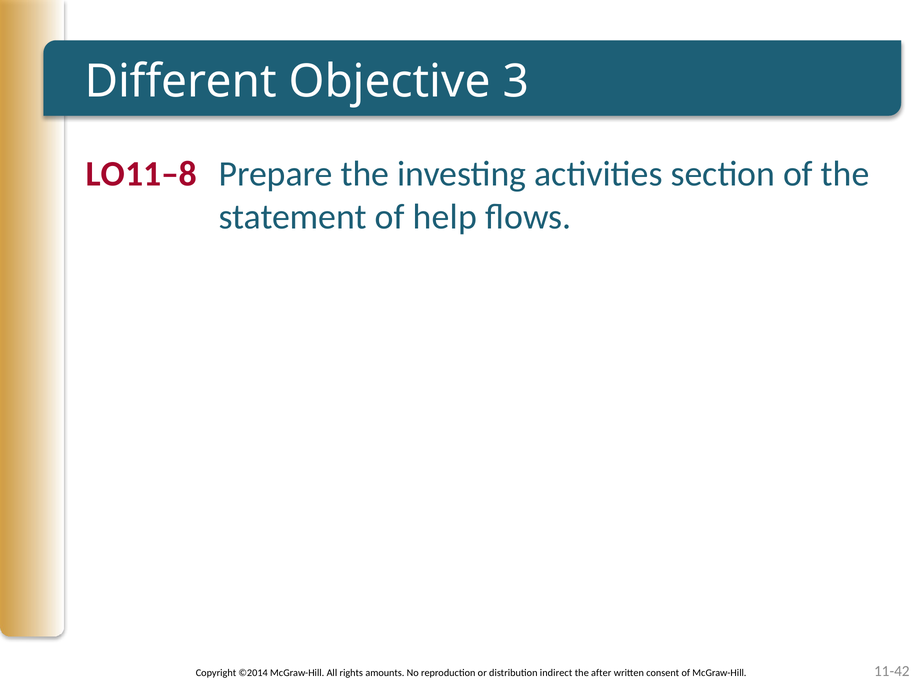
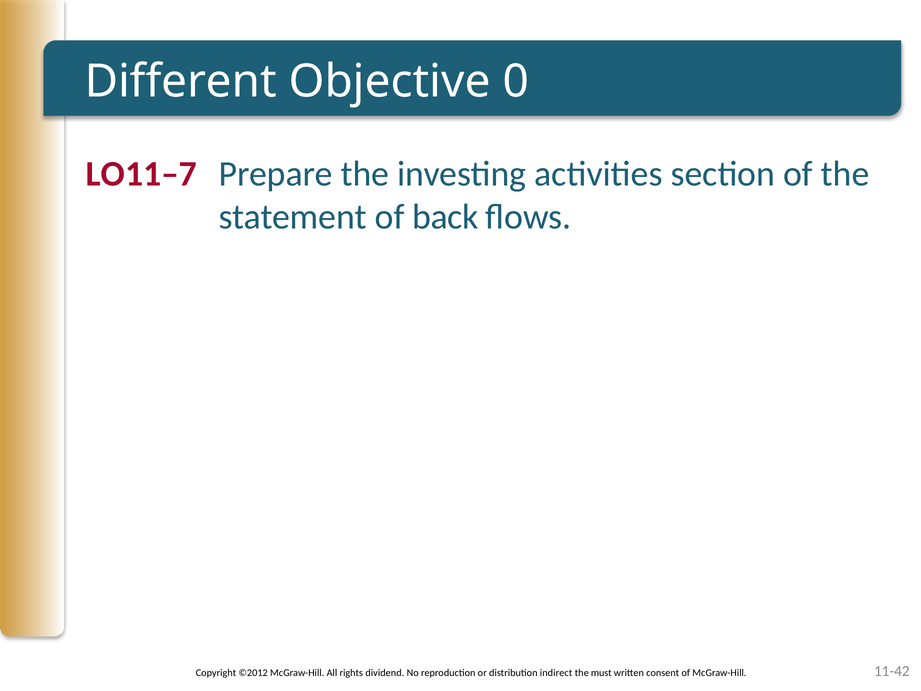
3: 3 -> 0 (516, 81)
LO11–8: LO11–8 -> LO11–7 (141, 174)
help: help -> back (445, 217)
©2014: ©2014 -> ©2012 (253, 673)
amounts: amounts -> dividend (385, 673)
after: after -> must (601, 673)
